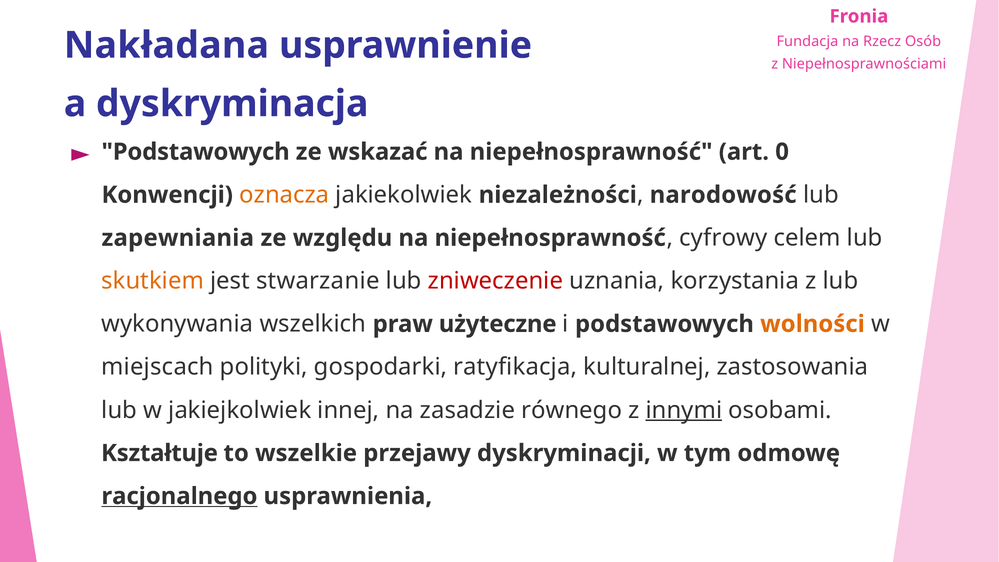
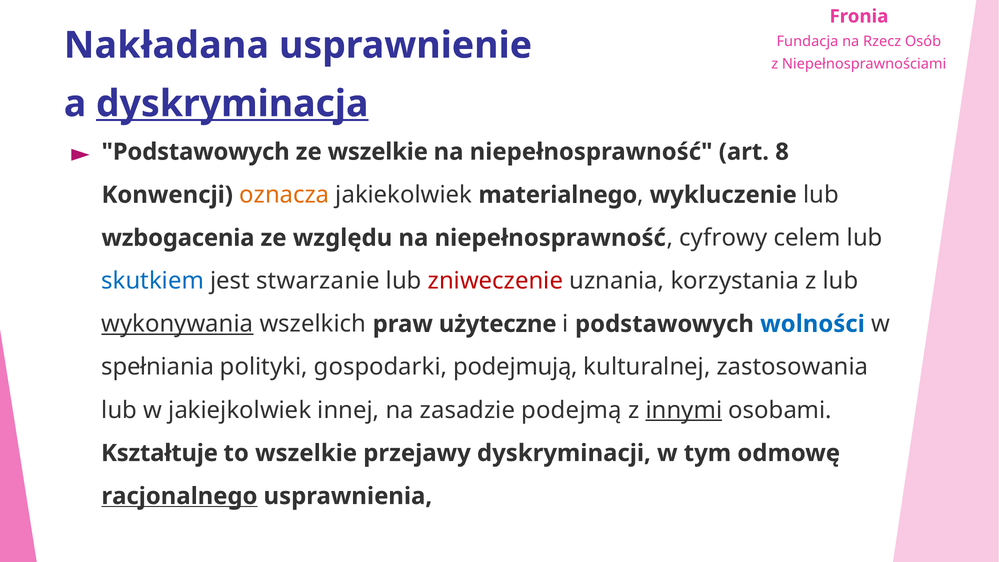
dyskryminacja underline: none -> present (232, 104)
ze wskazać: wskazać -> wszelkie (378, 152)
0: 0 -> 8 (782, 152)
niezależności: niezależności -> materialnego (558, 195)
narodowość: narodowość -> wykluczenie (723, 195)
zapewniania: zapewniania -> wzbogacenia (178, 238)
skutkiem colour: orange -> blue (153, 281)
wykonywania underline: none -> present (177, 324)
wolności colour: orange -> blue (812, 324)
miejscach: miejscach -> spełniania (158, 367)
ratyfikacja: ratyfikacja -> podejmują (515, 367)
równego: równego -> podejmą (572, 410)
